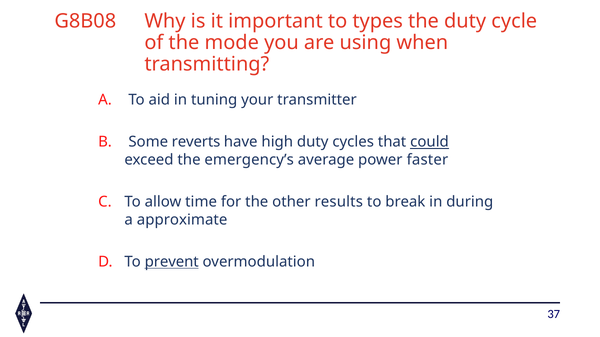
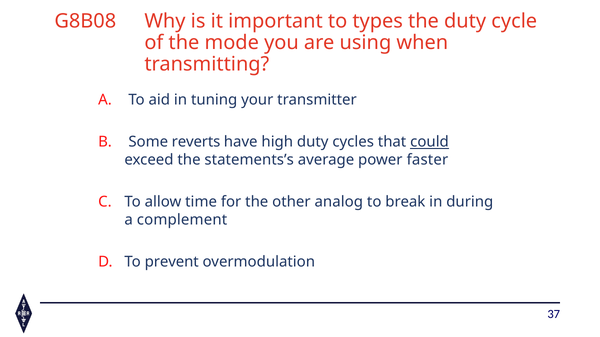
emergency’s: emergency’s -> statements’s (249, 160)
results: results -> analog (339, 202)
approximate: approximate -> complement (182, 220)
prevent underline: present -> none (172, 262)
